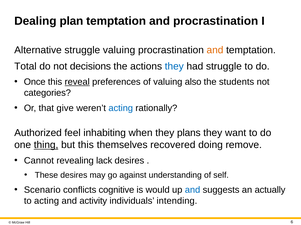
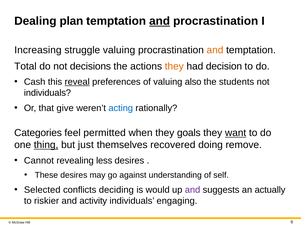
and underline: none -> present (160, 21)
Alternative: Alternative -> Increasing (38, 50)
they colour: blue -> orange (174, 66)
had struggle: struggle -> decision (224, 66)
Once: Once -> Cash (35, 82)
categories: categories -> individuals (47, 93)
Authorized: Authorized -> Categories (38, 133)
inhabiting: inhabiting -> permitted (105, 133)
plans: plans -> goals (189, 133)
want underline: none -> present (236, 133)
but this: this -> just (86, 145)
lack: lack -> less (104, 161)
Scenario: Scenario -> Selected (42, 190)
cognitive: cognitive -> deciding (116, 190)
and colour: blue -> purple (193, 190)
to acting: acting -> riskier (47, 201)
intending: intending -> engaging (177, 201)
